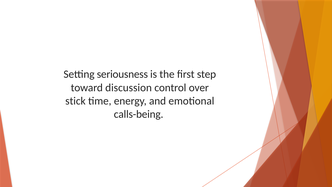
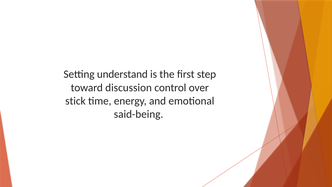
seriousness: seriousness -> understand (122, 74)
calls-being: calls-being -> said-being (139, 114)
